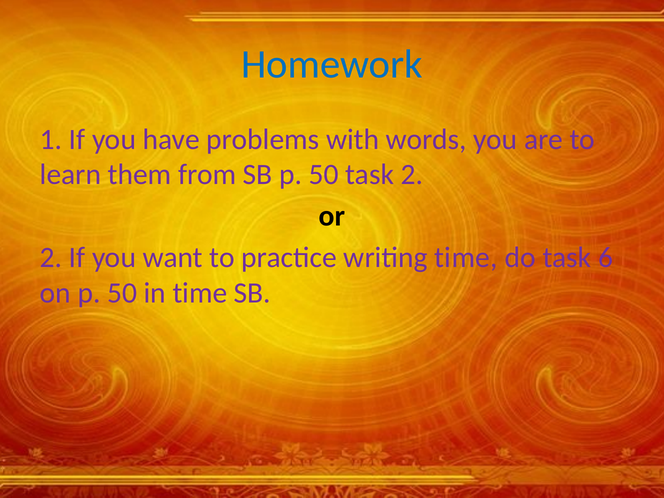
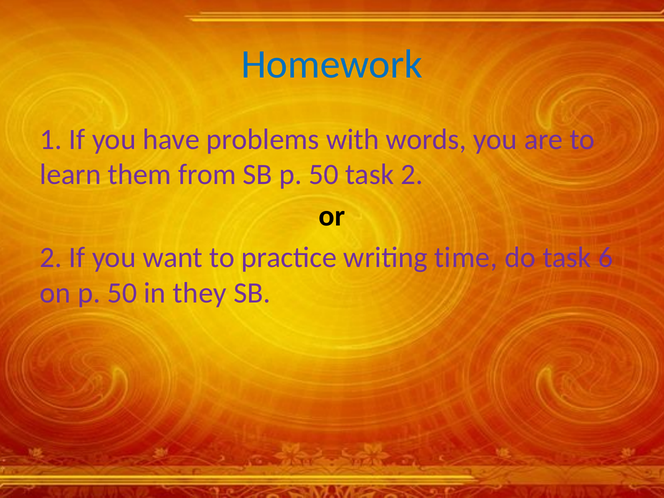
in time: time -> they (200, 293)
